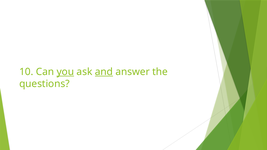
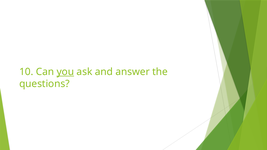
and underline: present -> none (104, 72)
